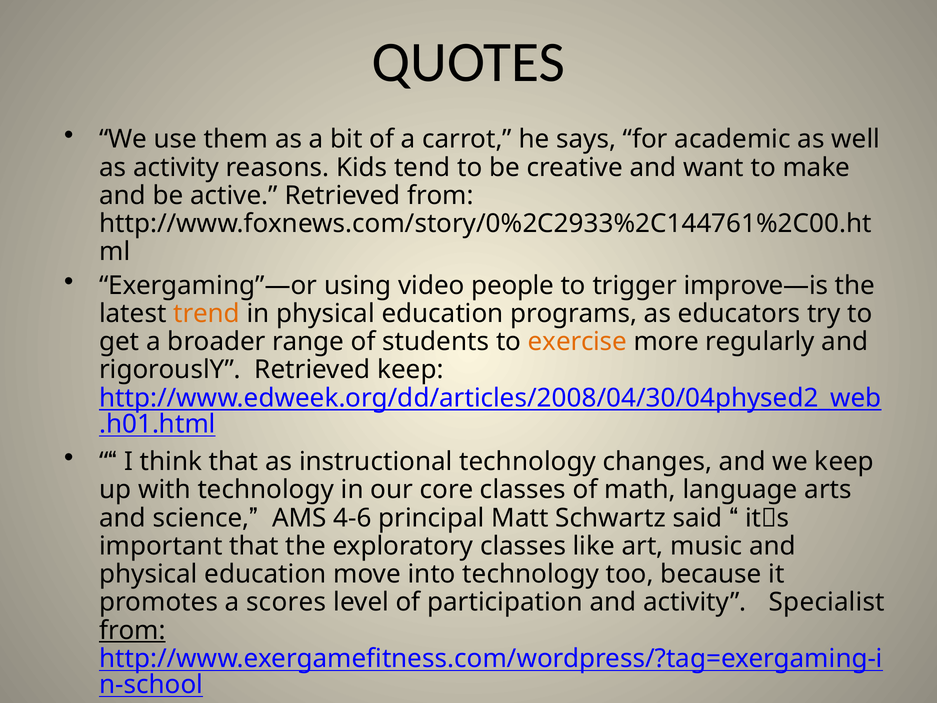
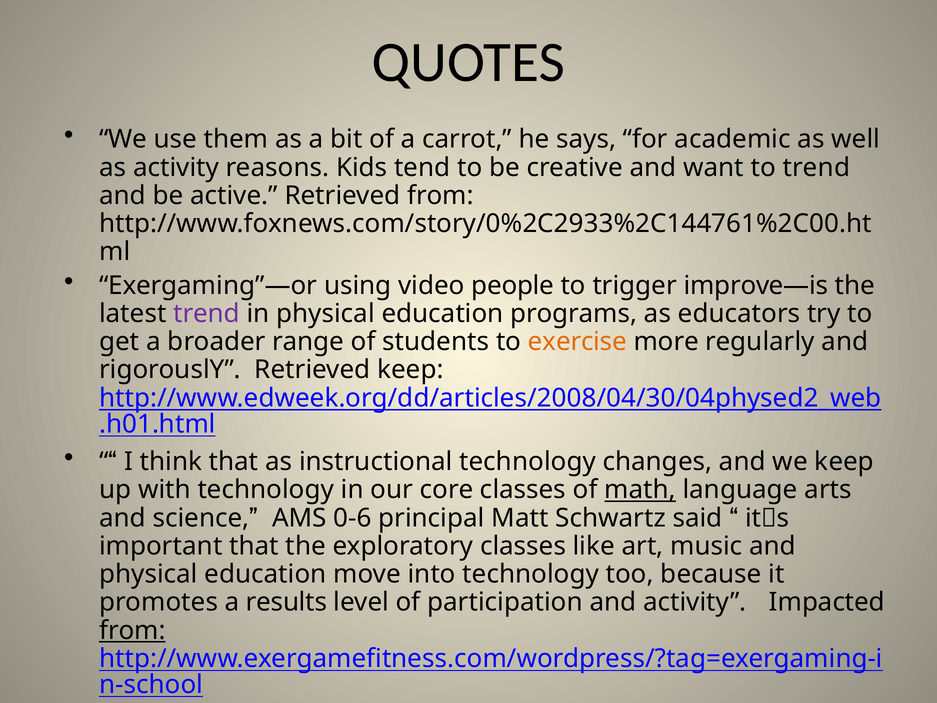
to make: make -> trend (816, 167)
trend colour: orange -> purple (207, 314)
math underline: none -> present (640, 490)
4-6: 4-6 -> 0-6 (352, 518)
scores: scores -> results (286, 602)
Specialist: Specialist -> Impacted (827, 602)
